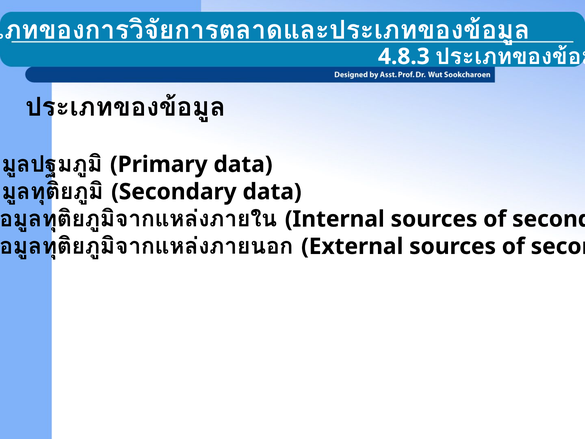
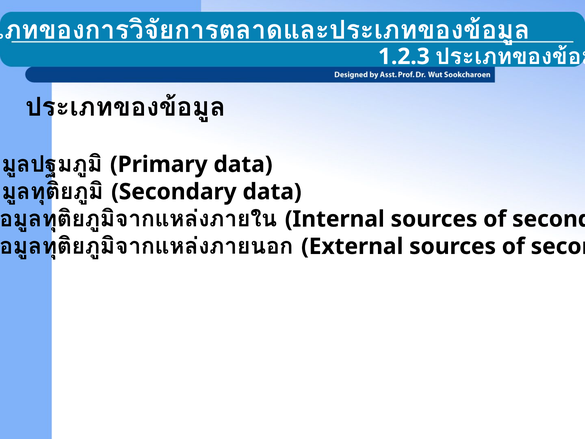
4.8.3: 4.8.3 -> 1.2.3 (404, 56)
